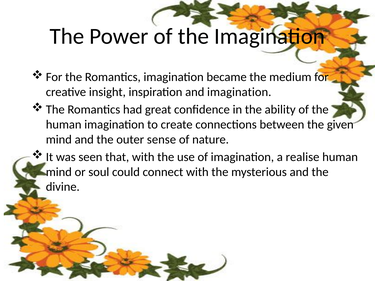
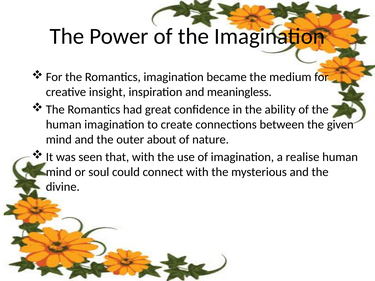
and imagination: imagination -> meaningless (239, 92)
sense: sense -> about (162, 140)
